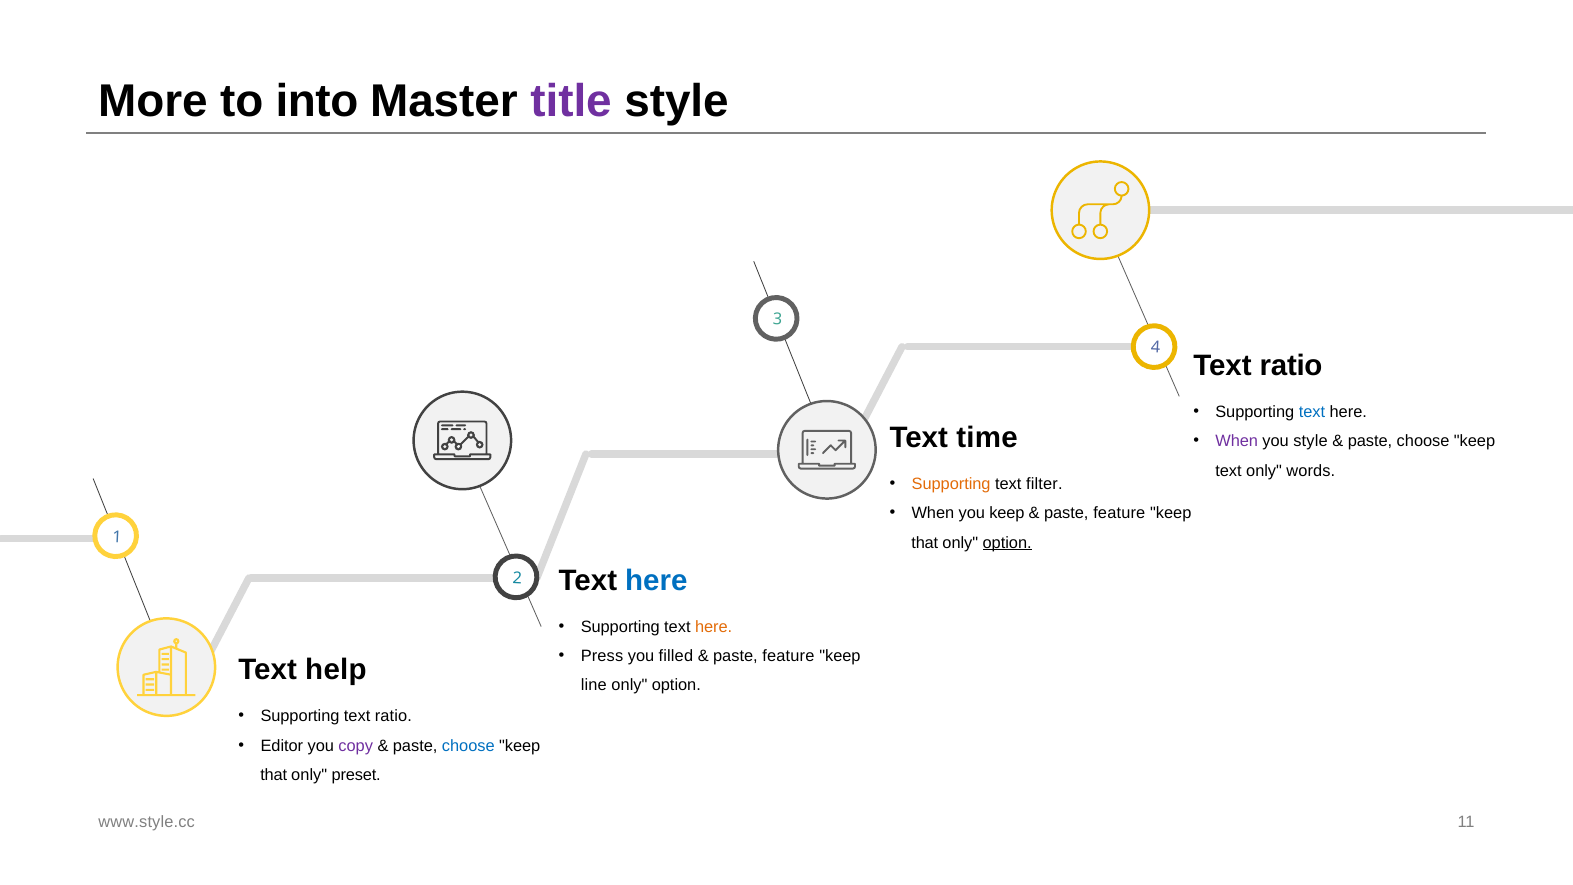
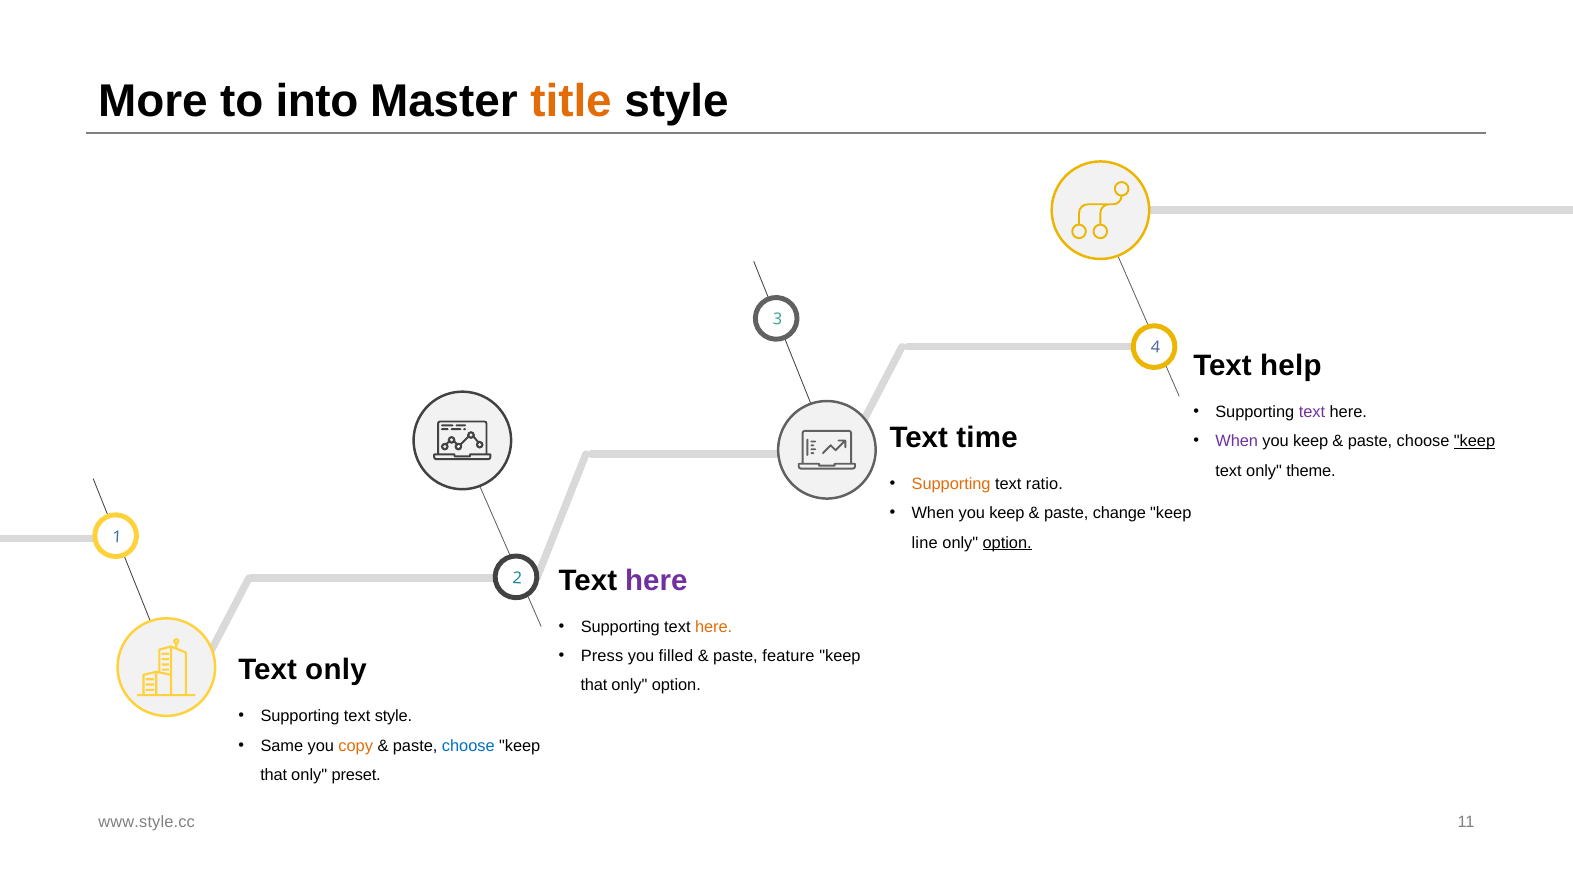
title colour: purple -> orange (571, 102)
ratio: ratio -> help (1291, 366)
text colour: blue -> purple (1312, 412)
style: style -> keep (1311, 441)
keep underline: none -> present (1475, 441)
words: words -> theme (1311, 471)
filter: filter -> ratio (1044, 484)
feature: feature -> change (1119, 513)
that: that -> line (925, 543)
here colour: blue -> purple (656, 580)
help: help -> only (336, 670)
line: line -> that (594, 685)
Supporting text ratio: ratio -> style (393, 716)
Editor: Editor -> Same (282, 745)
copy colour: purple -> orange (356, 745)
